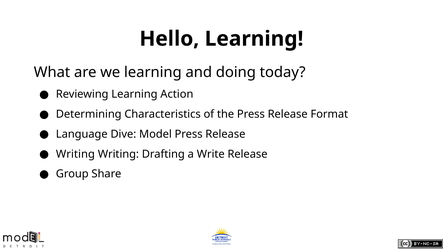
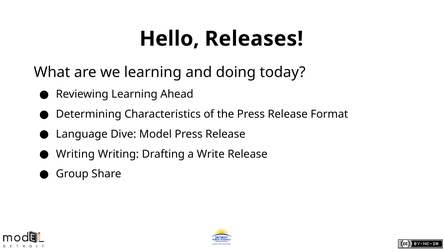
Hello Learning: Learning -> Releases (254, 39)
Action: Action -> Ahead (177, 94)
